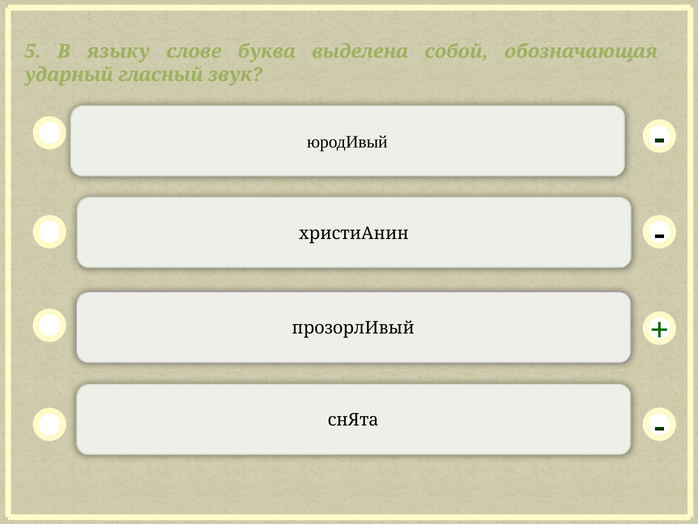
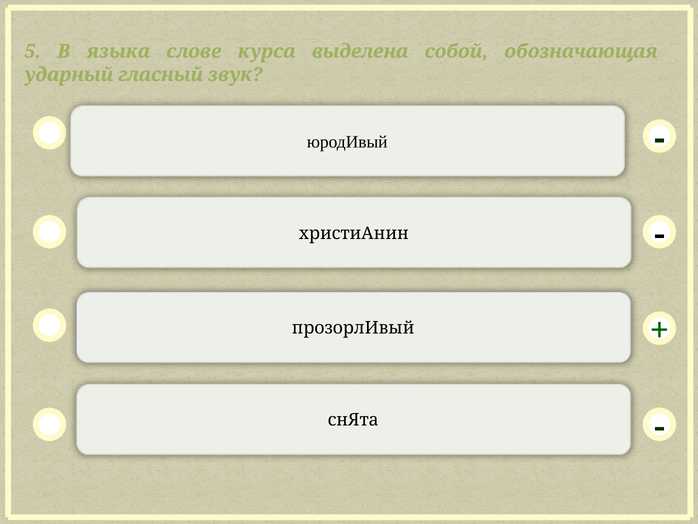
языку: языку -> языка (118, 51)
буква: буква -> курса (267, 51)
